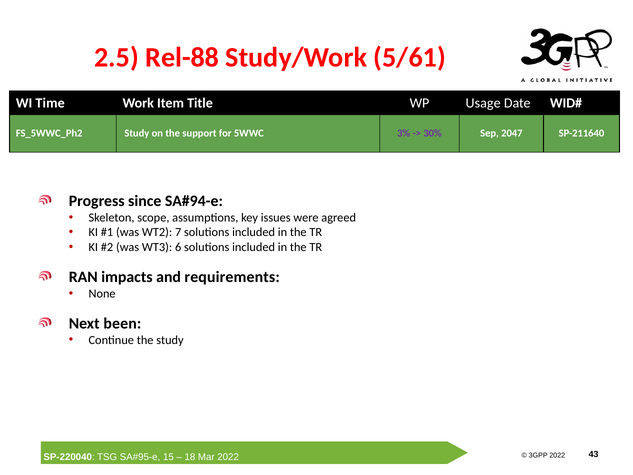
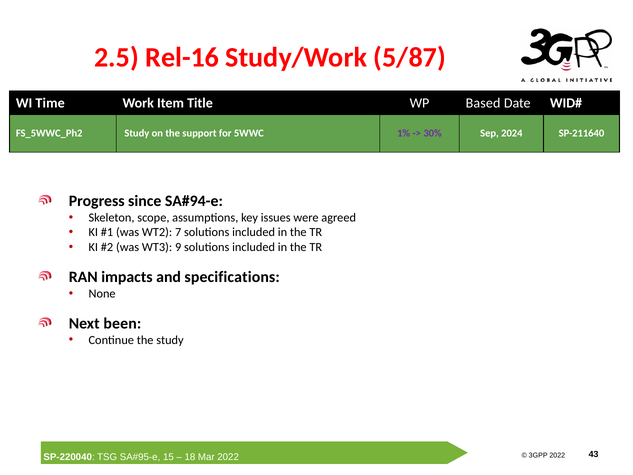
Rel-88: Rel-88 -> Rel-16 (182, 57)
5/61: 5/61 -> 5/87 (410, 57)
Usage: Usage -> Based (483, 103)
3%: 3% -> 1% (404, 133)
2047: 2047 -> 2024 (512, 133)
6: 6 -> 9 (178, 247)
requirements: requirements -> specifications (232, 277)
